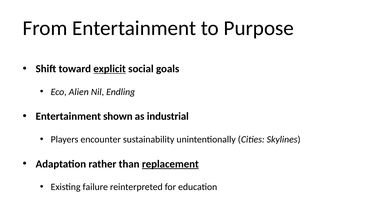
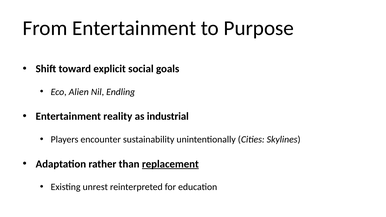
explicit underline: present -> none (110, 69)
shown: shown -> reality (118, 116)
failure: failure -> unrest (95, 187)
